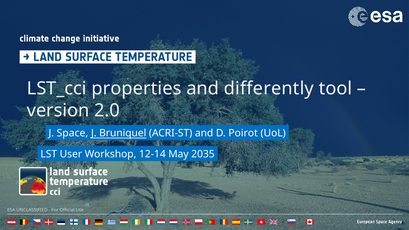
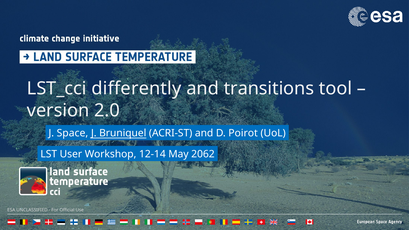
properties: properties -> differently (136, 89)
differently: differently -> transitions (269, 89)
2035: 2035 -> 2062 (203, 154)
